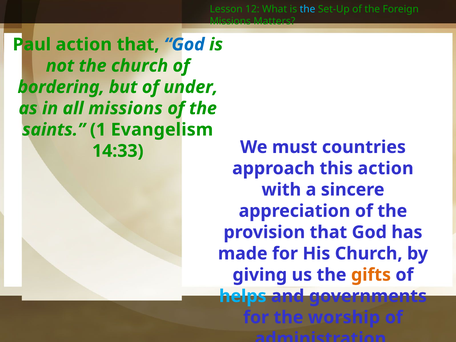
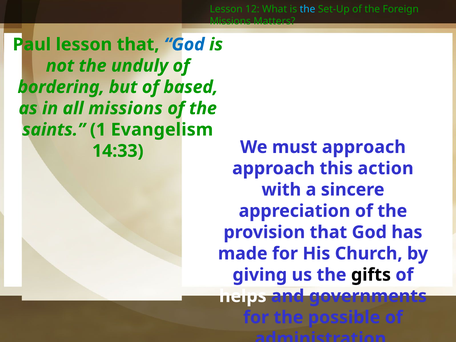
Paul action: action -> lesson (84, 45)
the church: church -> unduly (140, 66)
under: under -> based (191, 87)
must countries: countries -> approach (364, 147)
gifts colour: orange -> black (371, 275)
helps colour: light blue -> white (243, 296)
worship: worship -> possible (344, 317)
